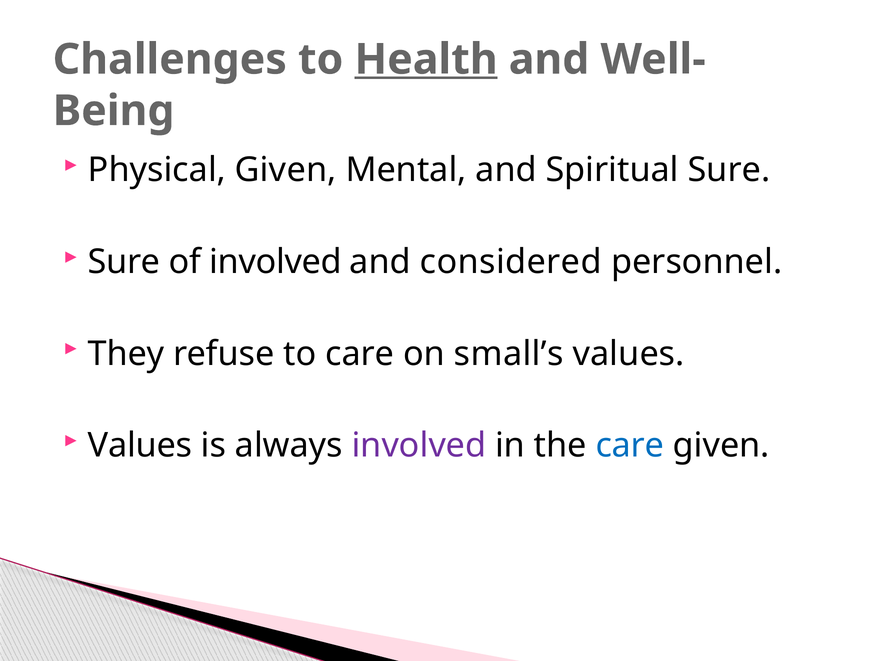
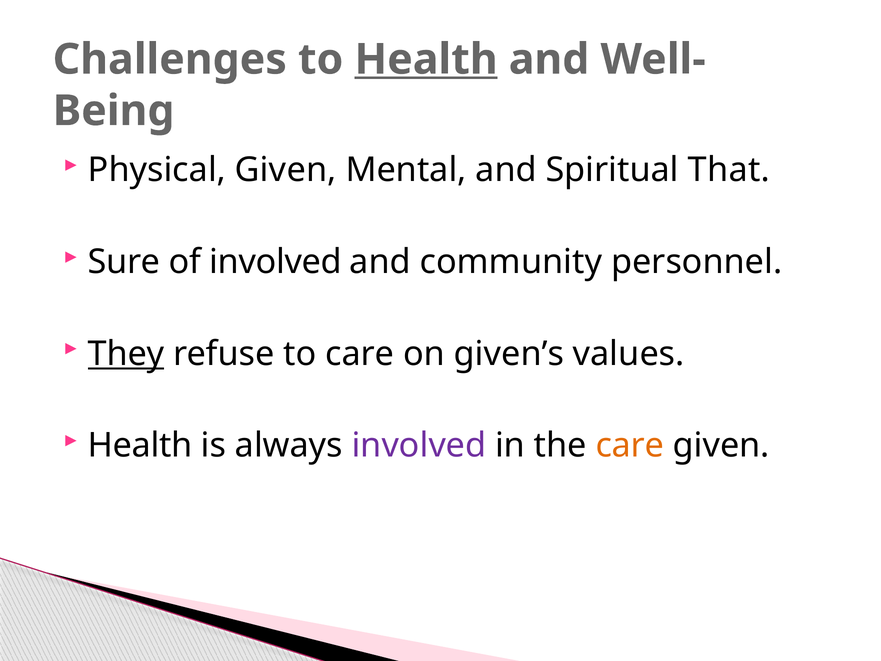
Spiritual Sure: Sure -> That (729, 170)
considered: considered -> community (511, 262)
They underline: none -> present (126, 354)
small’s: small’s -> given’s (509, 354)
Values: Values -> Health (140, 445)
care colour: blue -> orange (630, 445)
